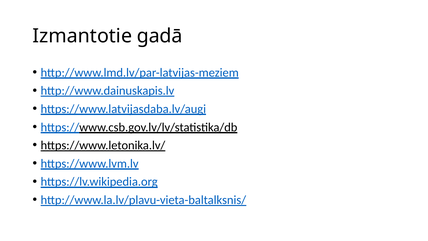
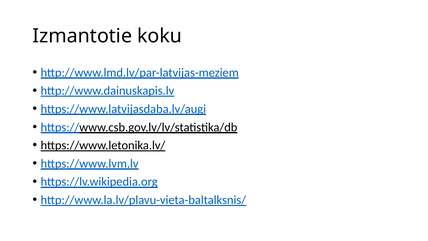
gadā: gadā -> koku (160, 36)
